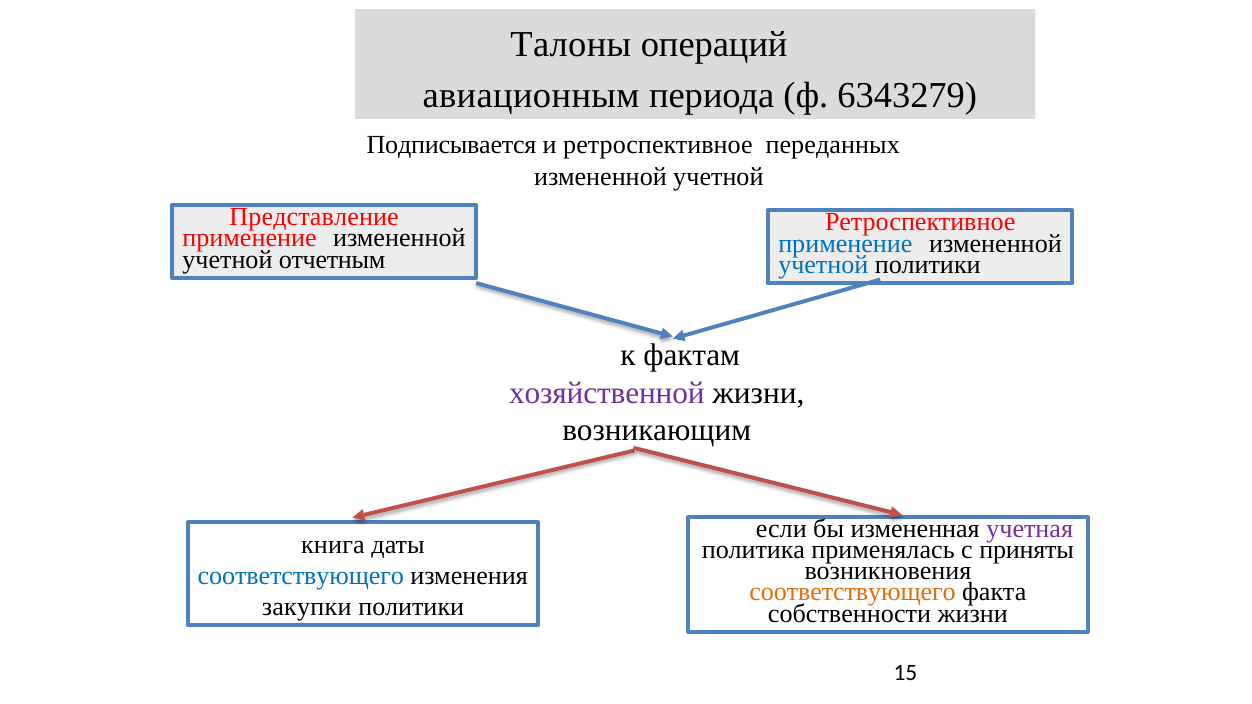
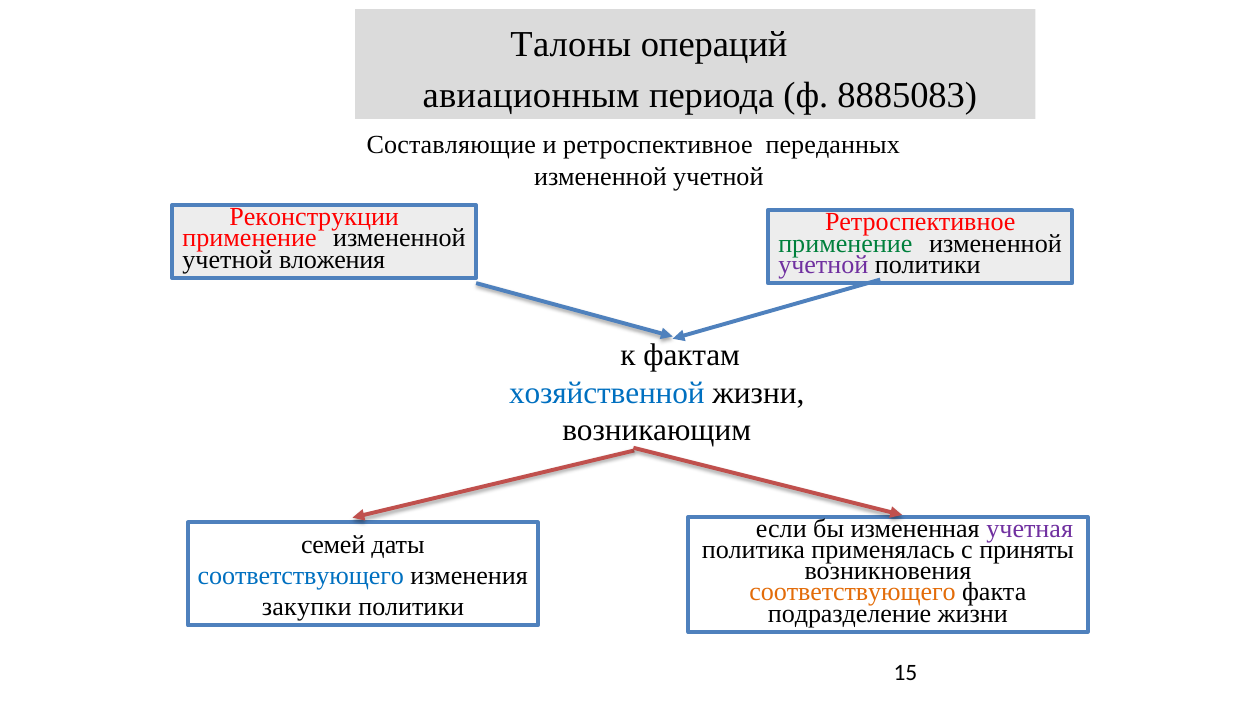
6343279: 6343279 -> 8885083 (907, 95)
Подписывается: Подписывается -> Составляющие (451, 145)
Представление: Представление -> Реконструкции (314, 217)
применение colour: blue -> green (845, 244)
отчетным: отчетным -> вложения (332, 260)
учетной colour: blue -> purple (823, 265)
хозяйственной colour: purple -> blue (607, 393)
книга: книга -> семей (333, 545)
собственности: собственности -> подразделение (850, 614)
